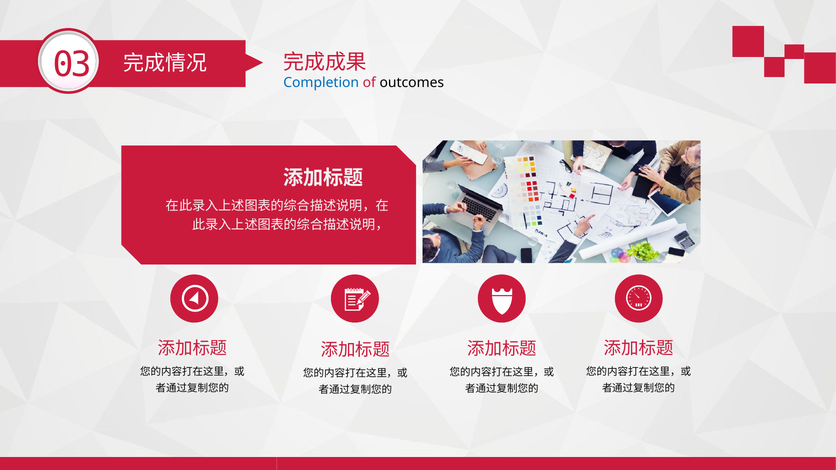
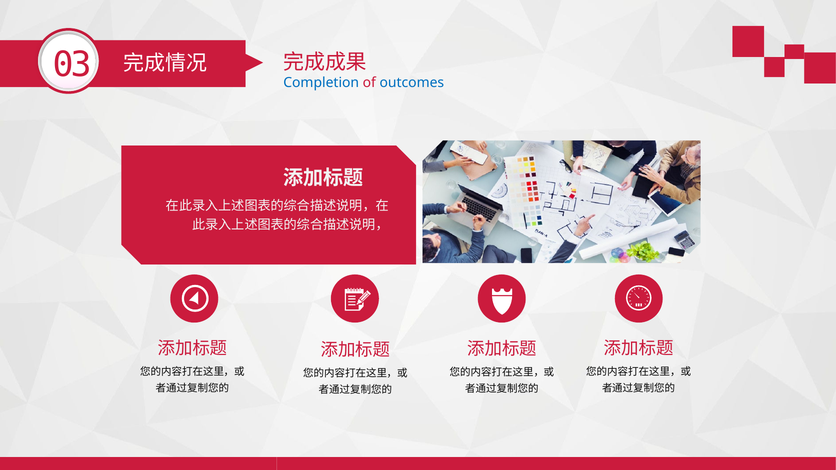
outcomes colour: black -> blue (412, 83)
